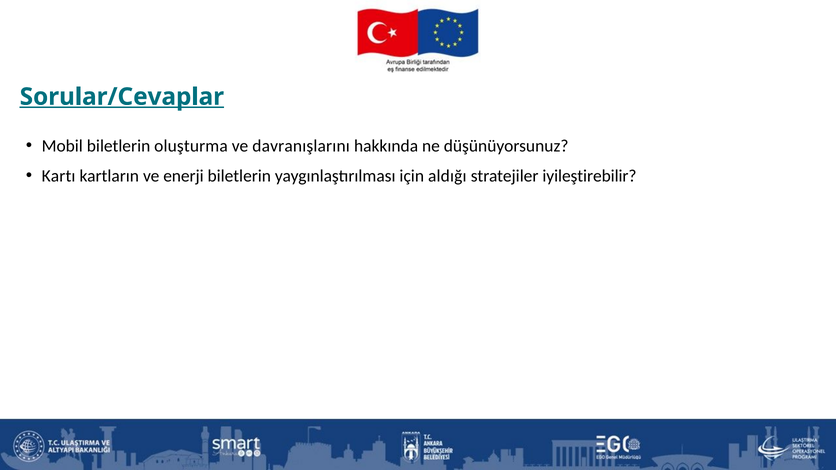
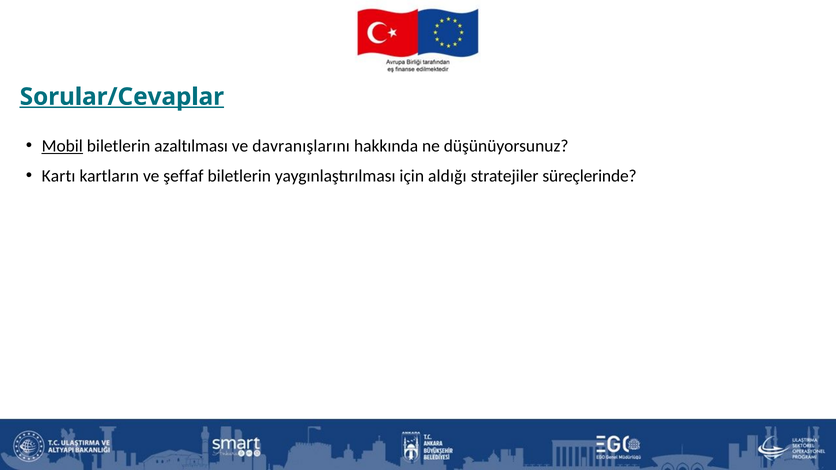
Mobil underline: none -> present (62, 146)
oluşturma: oluşturma -> azaltılması (191, 146)
enerji: enerji -> şeffaf (183, 176)
iyileştirebilir: iyileştirebilir -> süreçlerinde (590, 176)
